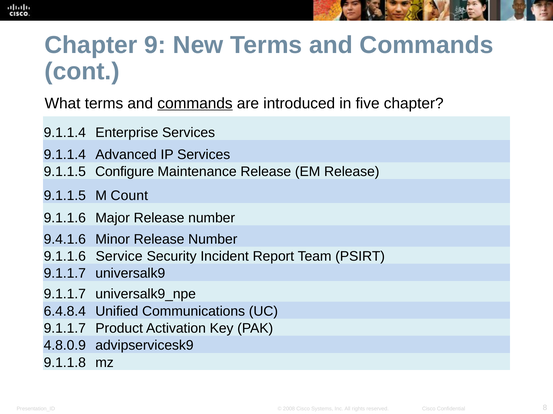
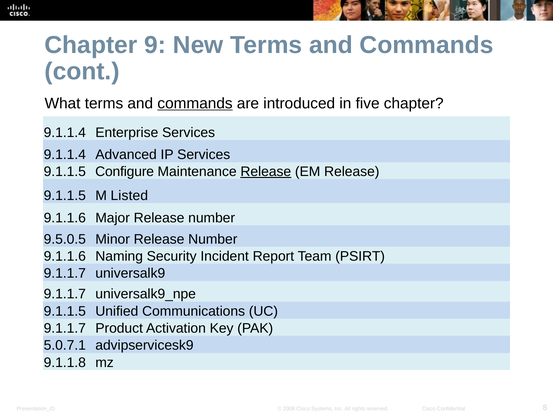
Release underline: none -> present (266, 172)
Count: Count -> Listed (129, 196)
9.4.1.6: 9.4.1.6 -> 9.5.0.5 (65, 240)
Service: Service -> Naming (119, 257)
6.4.8.4: 6.4.8.4 -> 9.1.1.5 (65, 312)
4.8.0.9: 4.8.0.9 -> 5.0.7.1 (65, 346)
